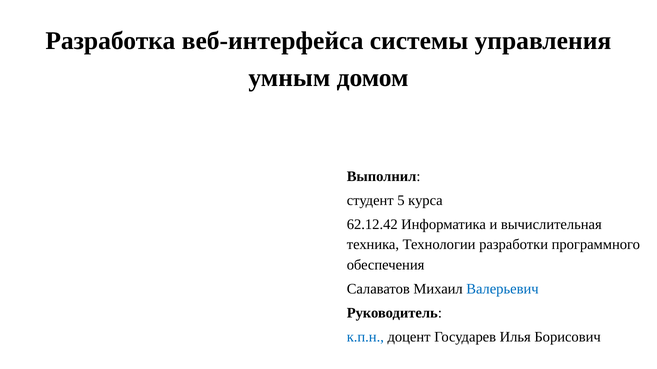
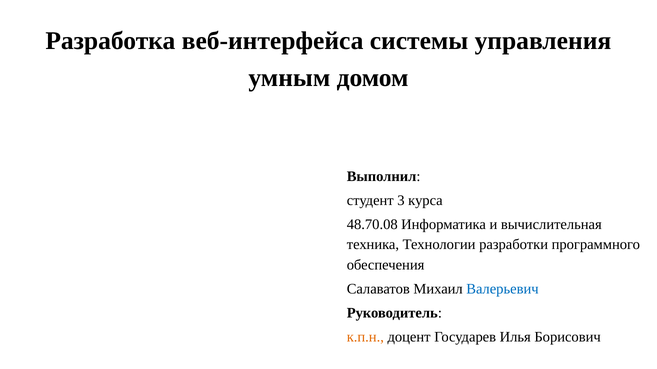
5: 5 -> 3 (401, 201)
62.12.42: 62.12.42 -> 48.70.08 (372, 225)
к.п.н colour: blue -> orange (365, 337)
